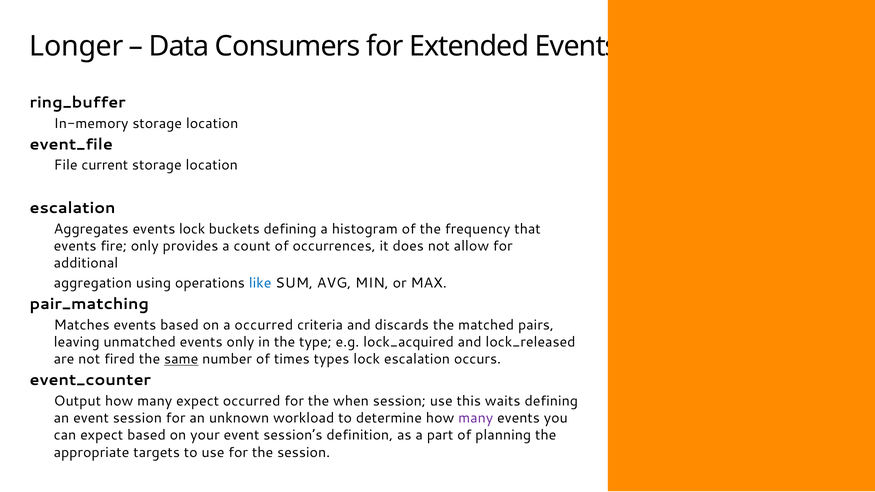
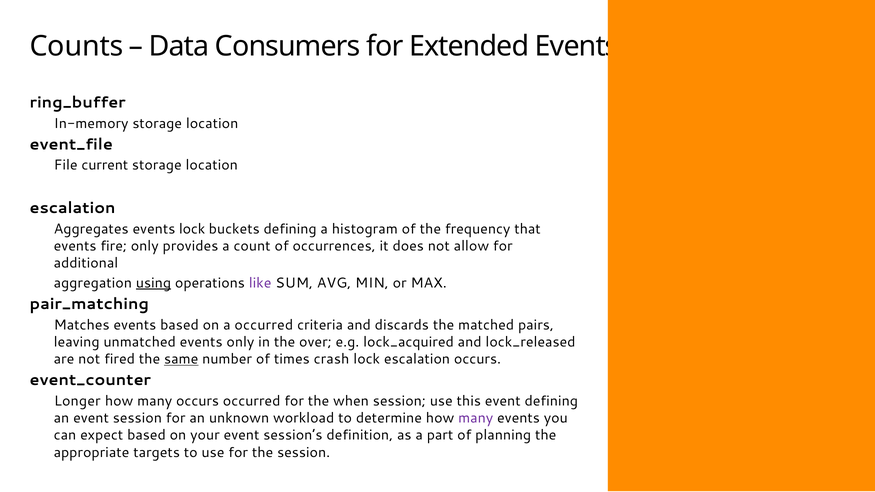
Longer: Longer -> Counts (76, 46)
using underline: none -> present (153, 283)
like colour: blue -> purple (260, 283)
type: type -> over (315, 342)
types: types -> crash (332, 359)
Output: Output -> Longer (77, 401)
many expect: expect -> occurs (198, 401)
this waits: waits -> event (503, 401)
